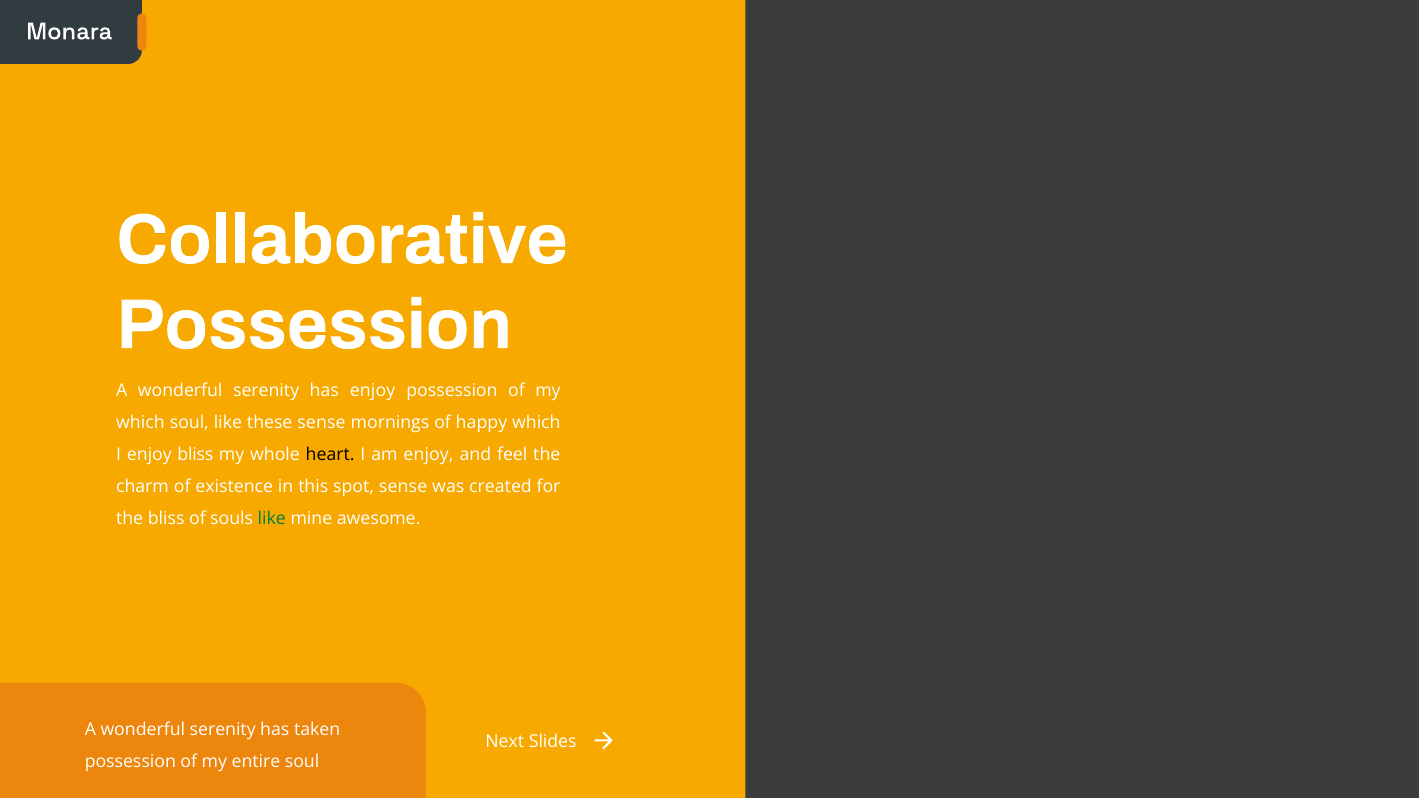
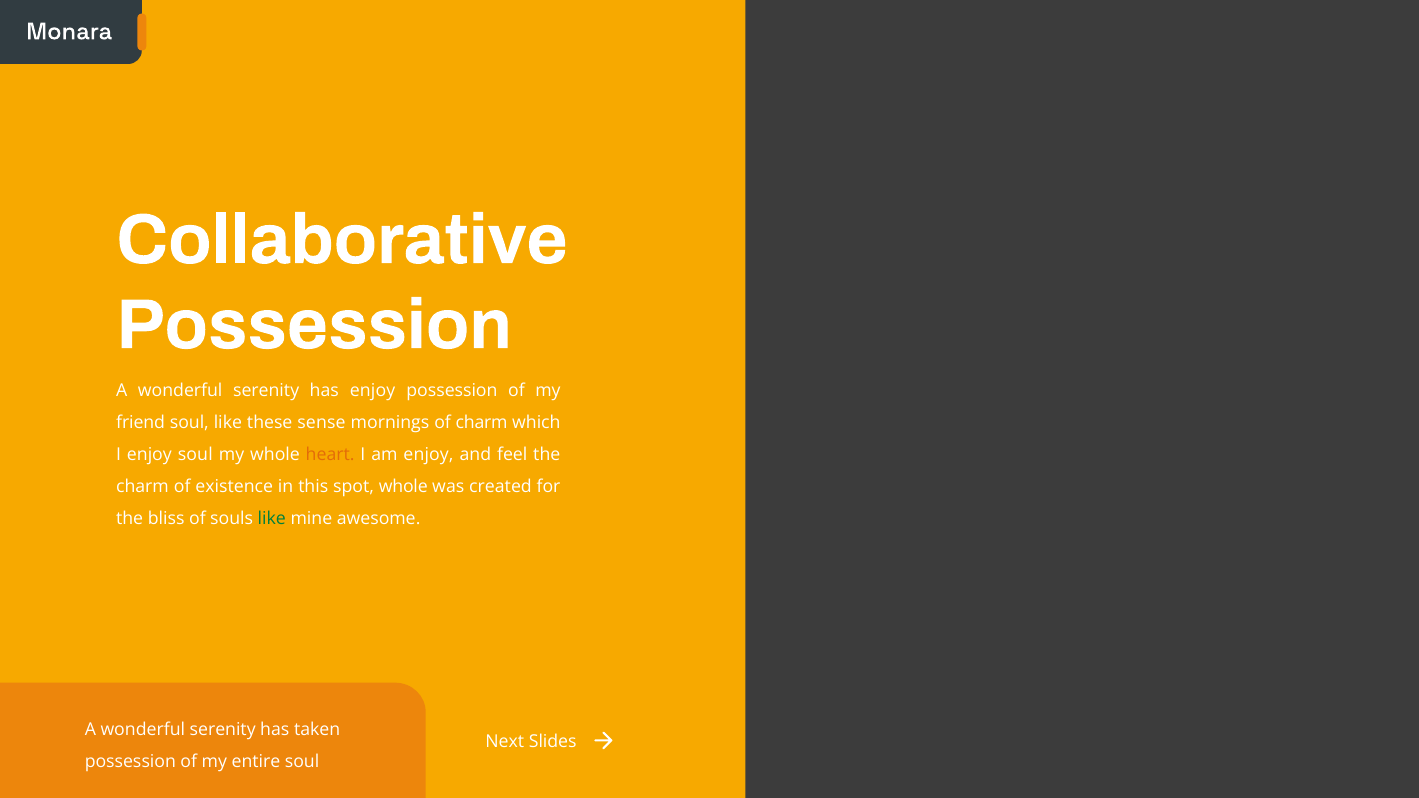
which: which -> friend (141, 423)
of happy: happy -> charm (482, 423)
enjoy bliss: bliss -> soul (195, 454)
heart colour: black -> orange (330, 454)
spot sense: sense -> whole (403, 486)
